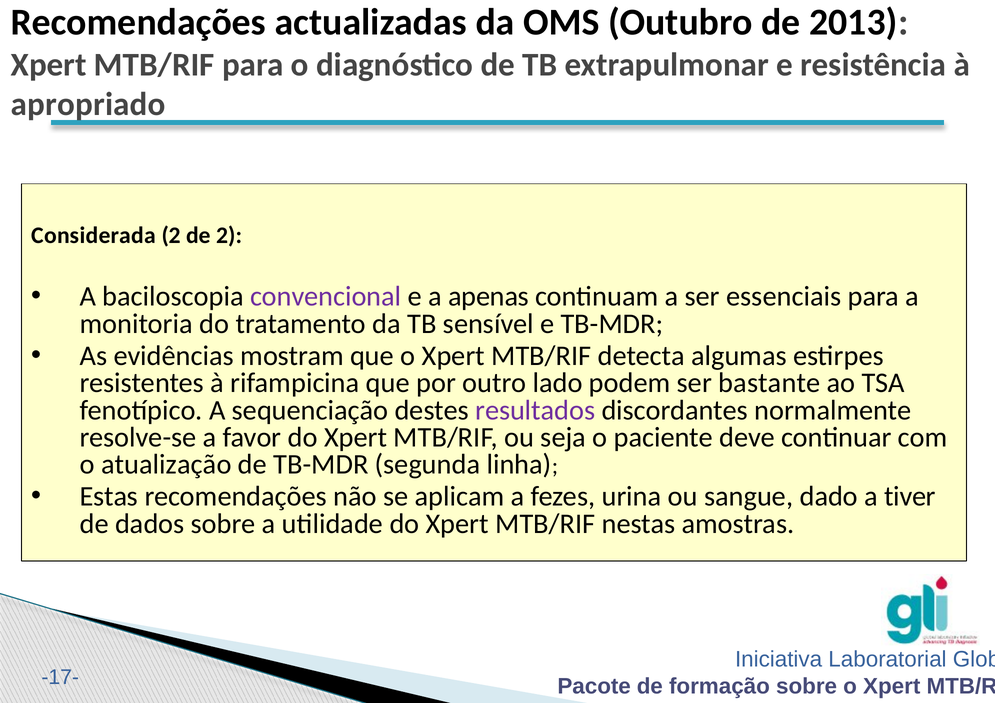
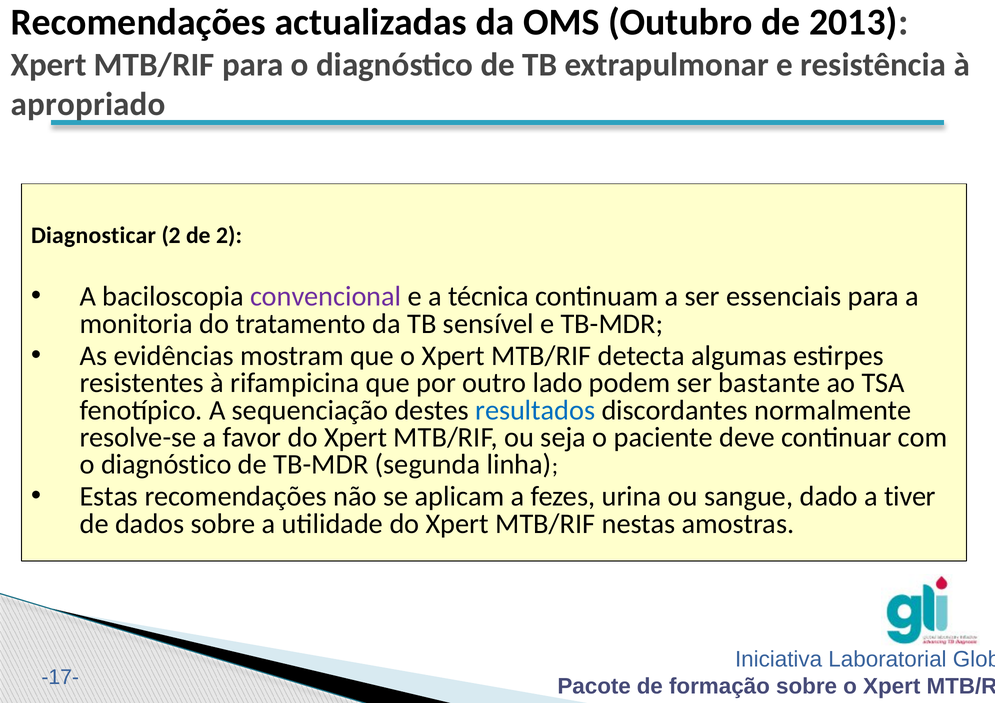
Considerada: Considerada -> Diagnosticar (94, 235)
apenas: apenas -> técnica (489, 296)
resultados colour: purple -> blue (535, 410)
atualização: atualização -> diagnóstico (166, 464)
